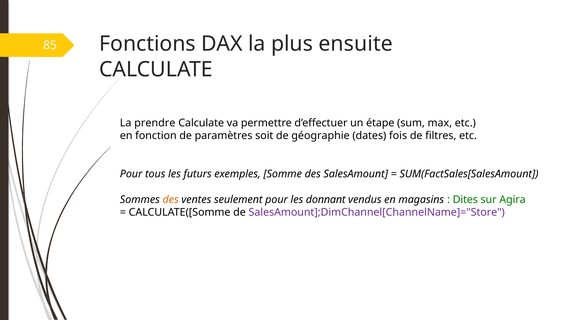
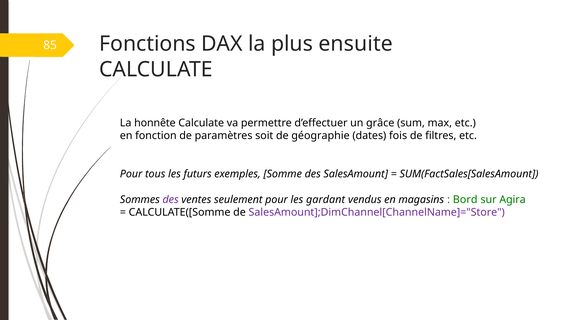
prendre: prendre -> honnête (155, 123)
étape: étape -> grâce (380, 123)
des colour: orange -> purple (171, 199)
donnant: donnant -> gardant (326, 199)
Dites: Dites -> Bord (465, 199)
